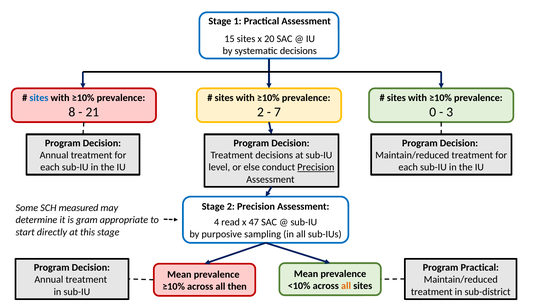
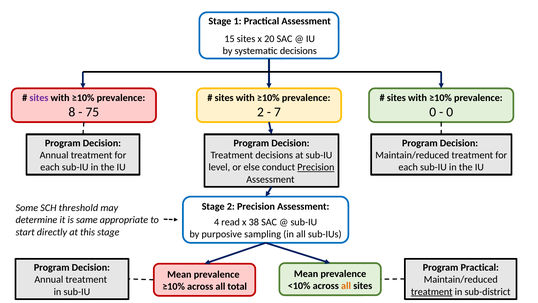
sites colour: blue -> purple (39, 98)
21: 21 -> 75 (92, 112)
3: 3 -> 0 (450, 112)
measured: measured -> threshold (78, 208)
gram: gram -> same (87, 220)
47: 47 -> 38 (254, 222)
then: then -> total (237, 286)
treatment underline: none -> present (432, 291)
